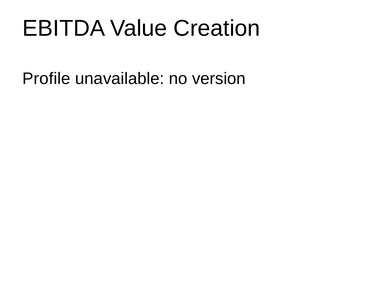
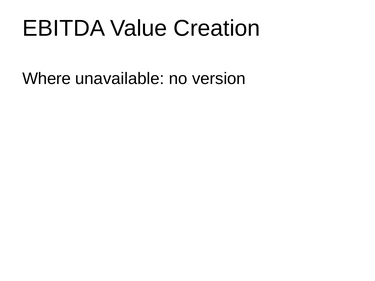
Profile: Profile -> Where (47, 79)
